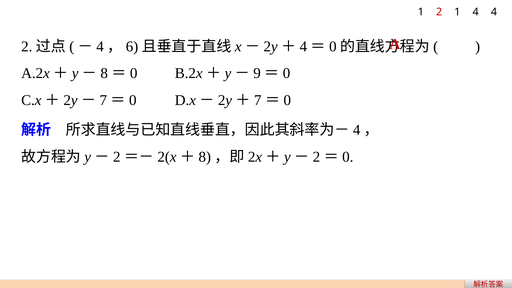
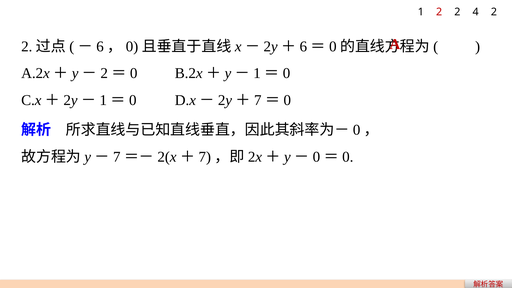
2 1: 1 -> 2 (457, 12)
4 4: 4 -> 2 (494, 12)
4: 4 -> 6 (100, 47)
6: 6 -> 0 (132, 47)
4: 4 -> 6 (303, 47)
8: 8 -> 2 (104, 73)
9: 9 -> 1 (257, 73)
7: 7 -> 1 (103, 100)
4: 4 -> 0 (357, 130)
2: 2 -> 7 (117, 157)
8: 8 -> 7 (205, 157)
2: 2 -> 0 (316, 157)
